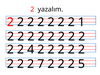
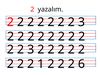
1: 1 -> 3 (81, 22)
4: 4 -> 3 (31, 49)
7: 7 -> 1 (41, 64)
5: 5 -> 6 (81, 64)
